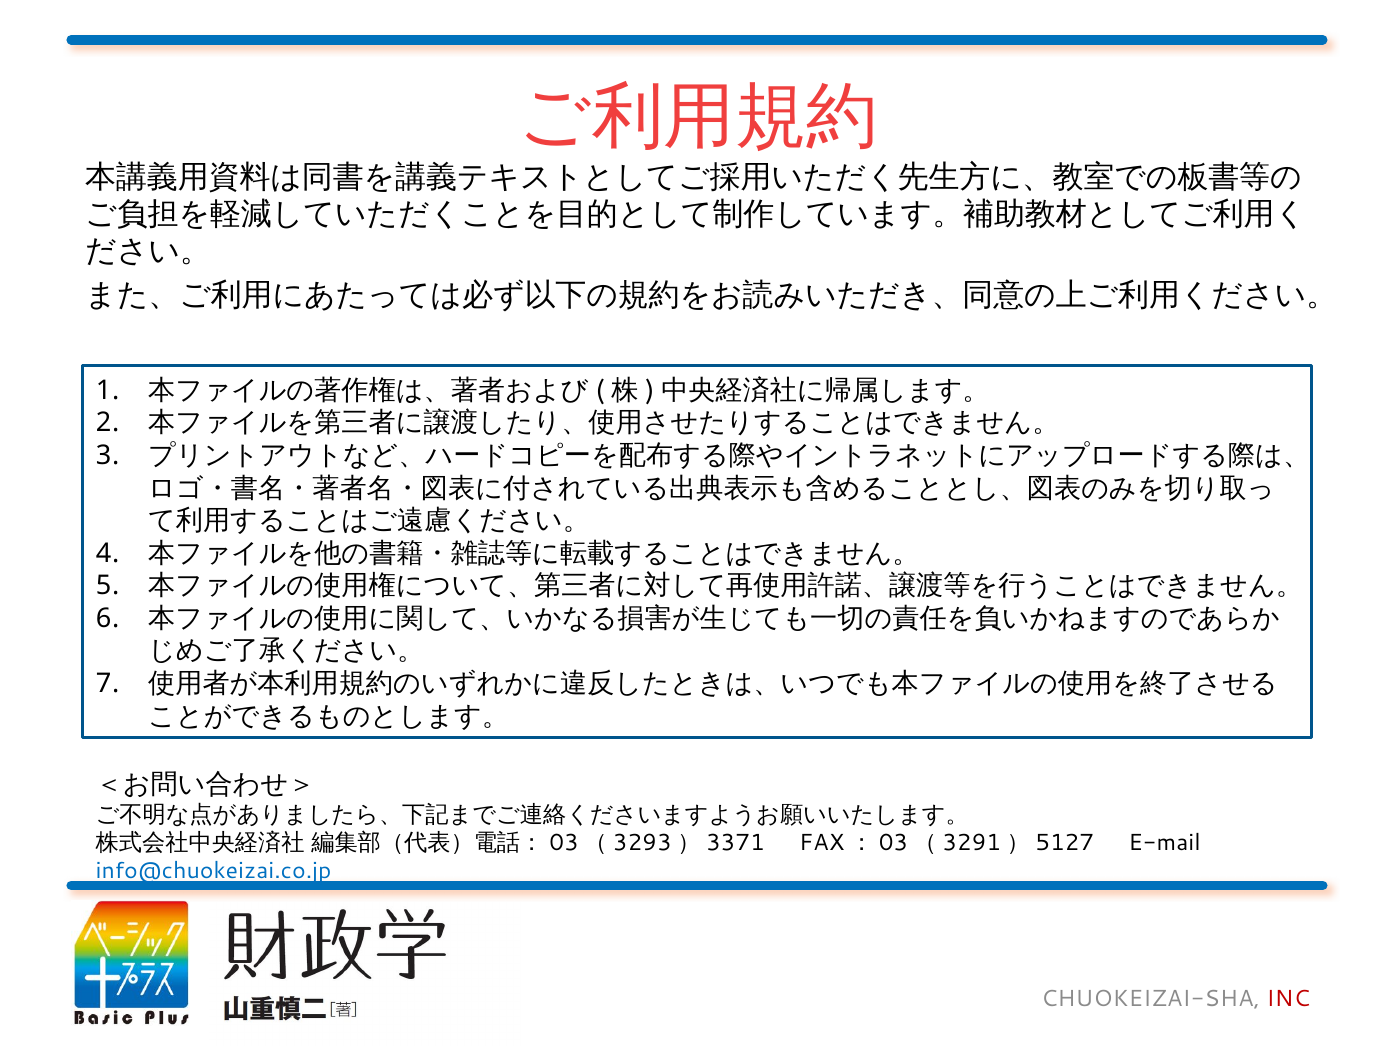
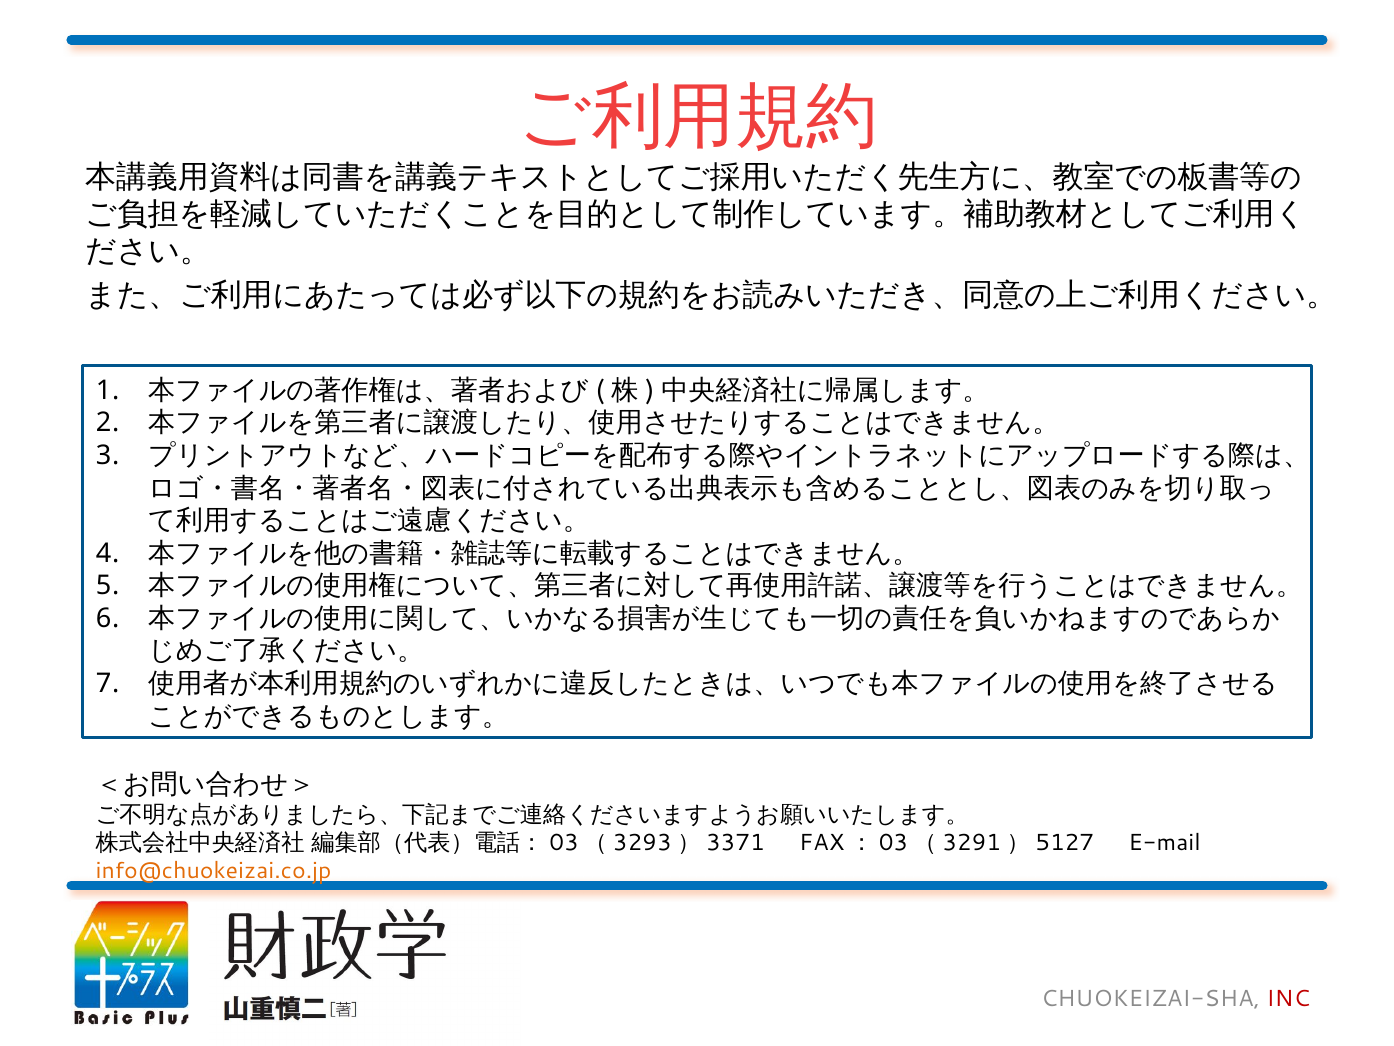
info@chuokeizai.co.jp colour: blue -> orange (214, 870)
